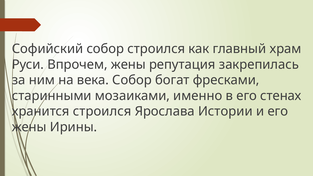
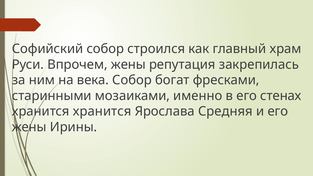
хранится строился: строился -> хранится (102, 111)
Истории: Истории -> Средняя (225, 111)
